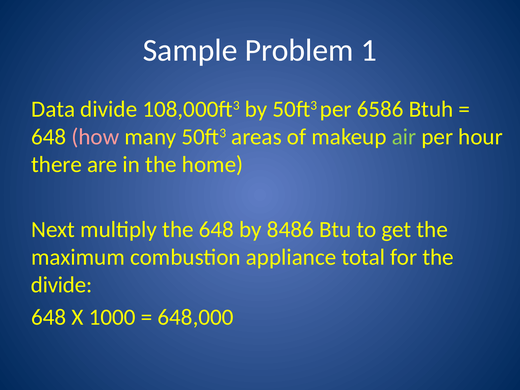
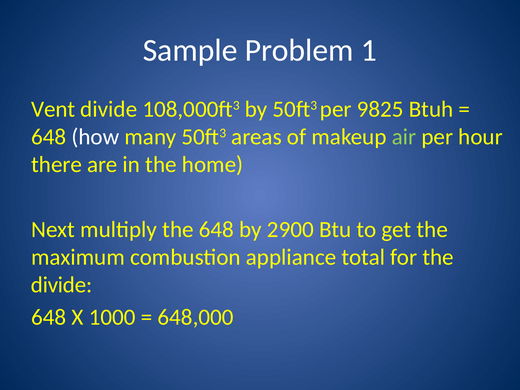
Data: Data -> Vent (53, 109)
6586: 6586 -> 9825 (380, 109)
how colour: pink -> white (95, 137)
8486: 8486 -> 2900 (290, 229)
